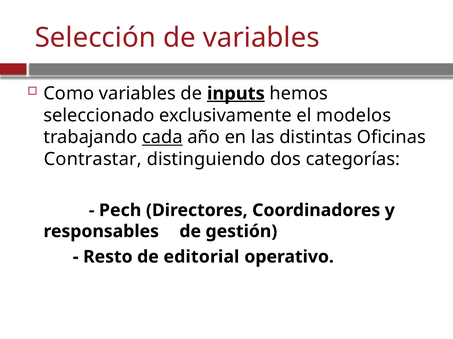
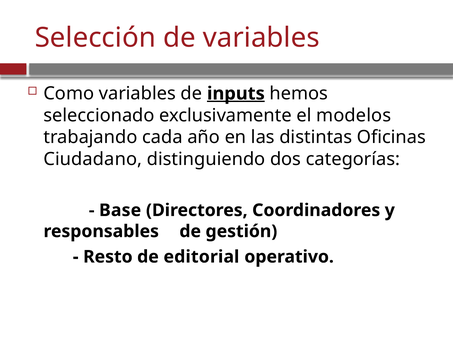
cada underline: present -> none (162, 138)
Contrastar: Contrastar -> Ciudadano (93, 160)
Pech: Pech -> Base (120, 211)
